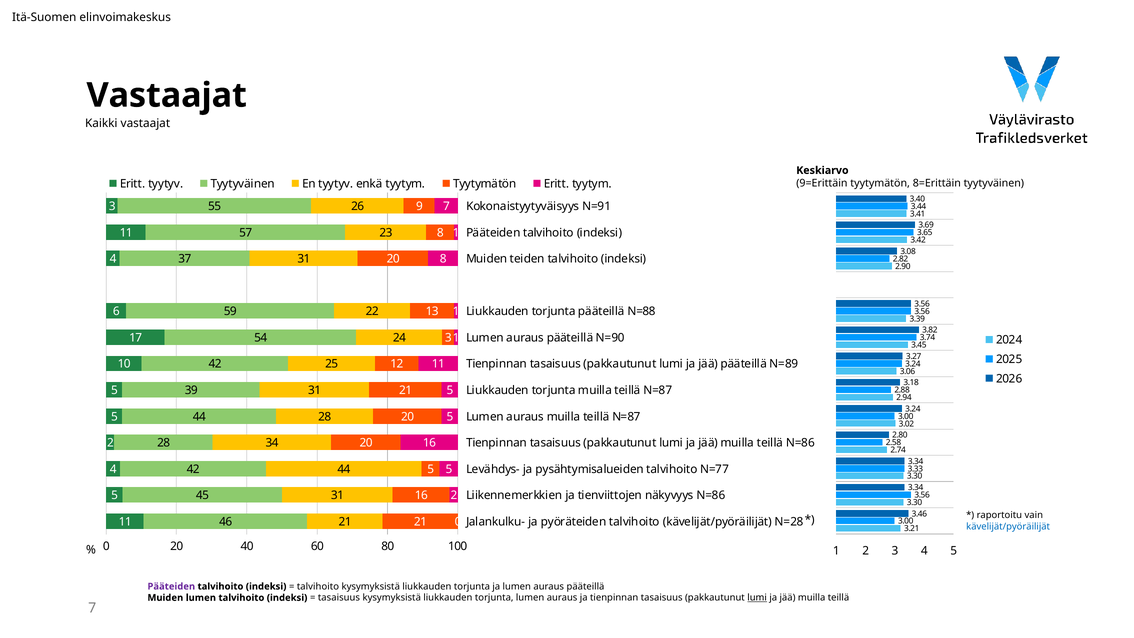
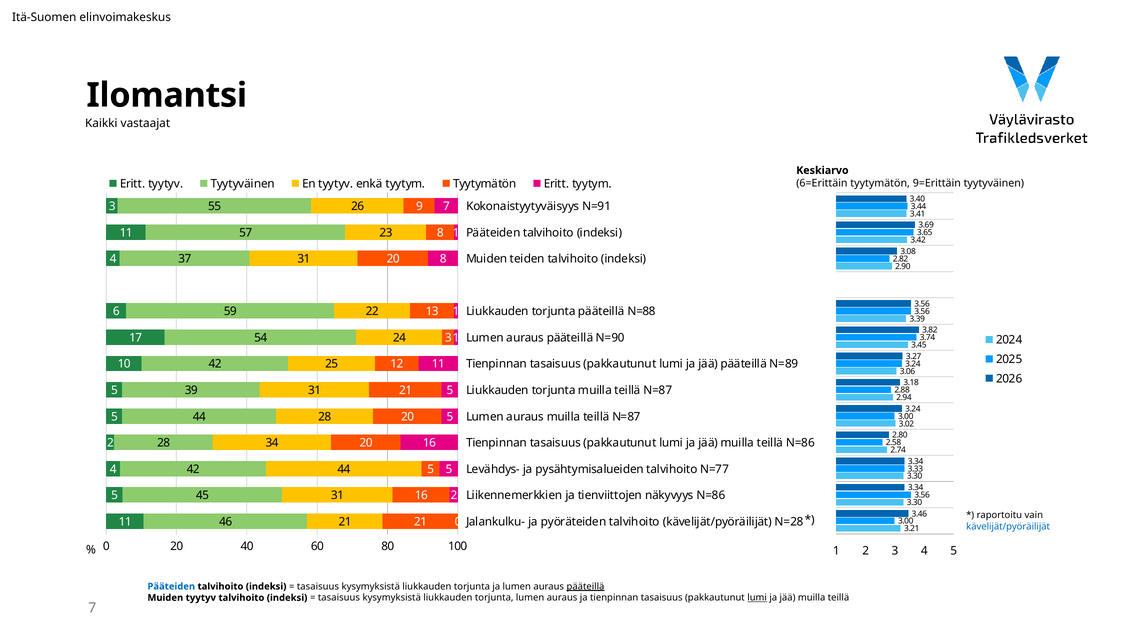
Vastaajat: Vastaajat -> Ilomantsi (167, 95)
9=Erittäin: 9=Erittäin -> 6=Erittäin (822, 183)
8=Erittäin: 8=Erittäin -> 9=Erittäin (937, 183)
Pääteiden colour: purple -> blue (171, 586)
talvihoito: talvihoito -> tasaisuus (318, 586)
pääteillä underline: none -> present (585, 586)
Muiden lumen: lumen -> tyytyv (201, 598)
